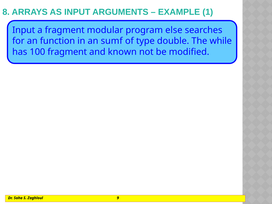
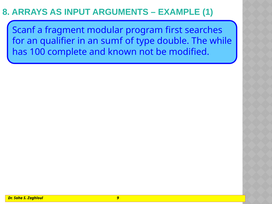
Input: Input -> Scanf (24, 30)
else: else -> first (174, 30)
function: function -> qualifier (57, 41)
100 fragment: fragment -> complete (67, 52)
